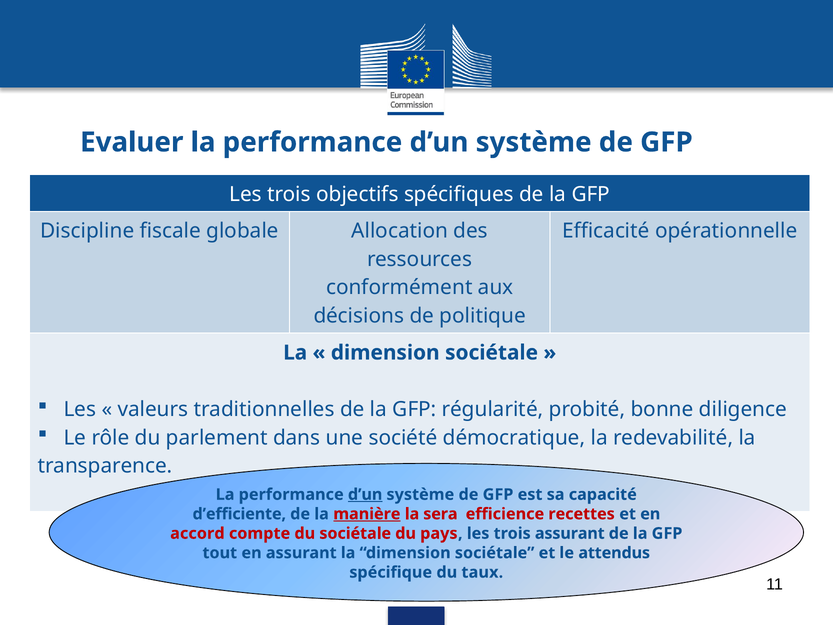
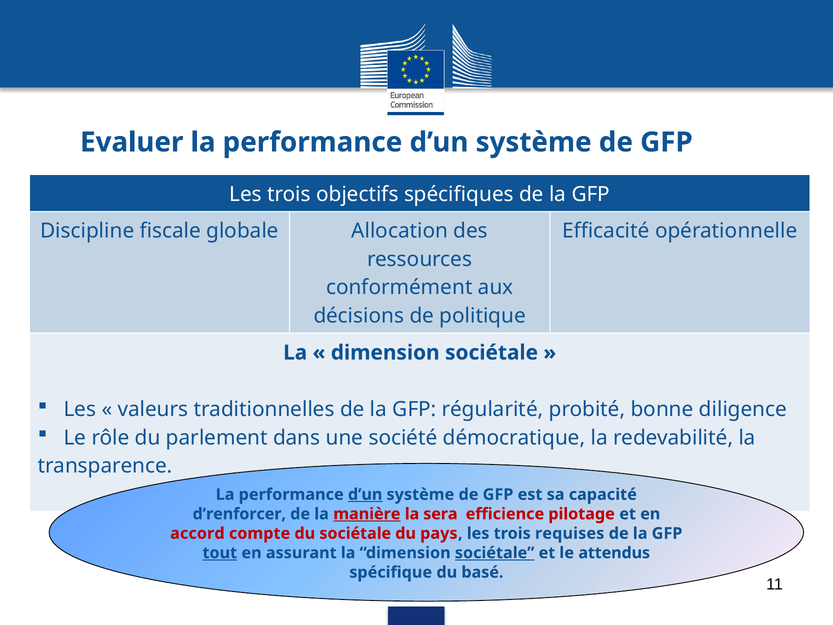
d’efficiente: d’efficiente -> d’renforcer (239, 514)
recettes: recettes -> pilotage (582, 514)
trois assurant: assurant -> requises (570, 533)
tout underline: none -> present (220, 553)
sociétale underline: none -> present (495, 553)
taux: taux -> basé (482, 572)
